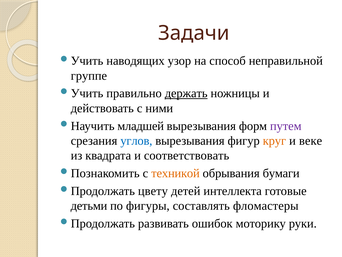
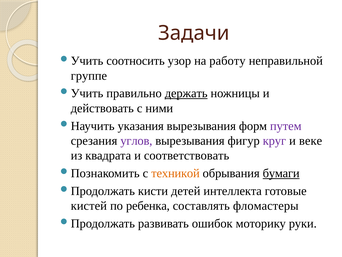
наводящих: наводящих -> соотносить (136, 61)
способ: способ -> работу (227, 61)
младшей: младшей -> указания (141, 126)
углов colour: blue -> purple (136, 141)
круг colour: orange -> purple (274, 141)
бумаги underline: none -> present (281, 173)
цвету: цвету -> кисти (153, 191)
детьми: детьми -> кистей (89, 205)
фигуры: фигуры -> ребенка (148, 205)
